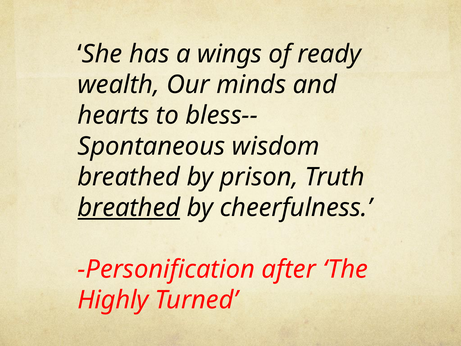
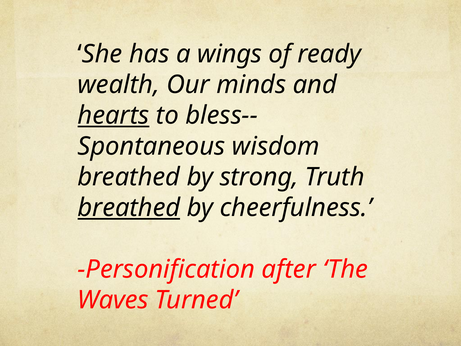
hearts underline: none -> present (113, 115)
prison: prison -> strong (259, 177)
Highly: Highly -> Waves (113, 300)
